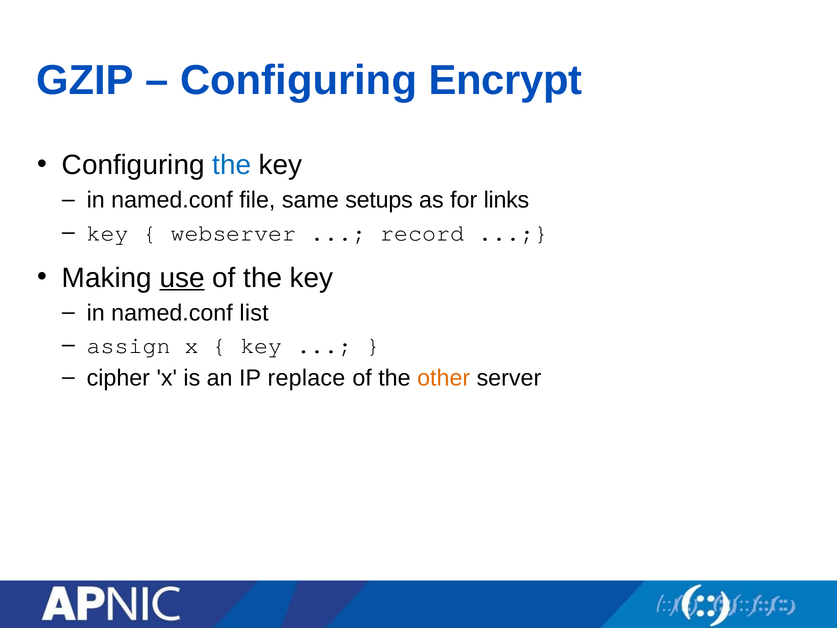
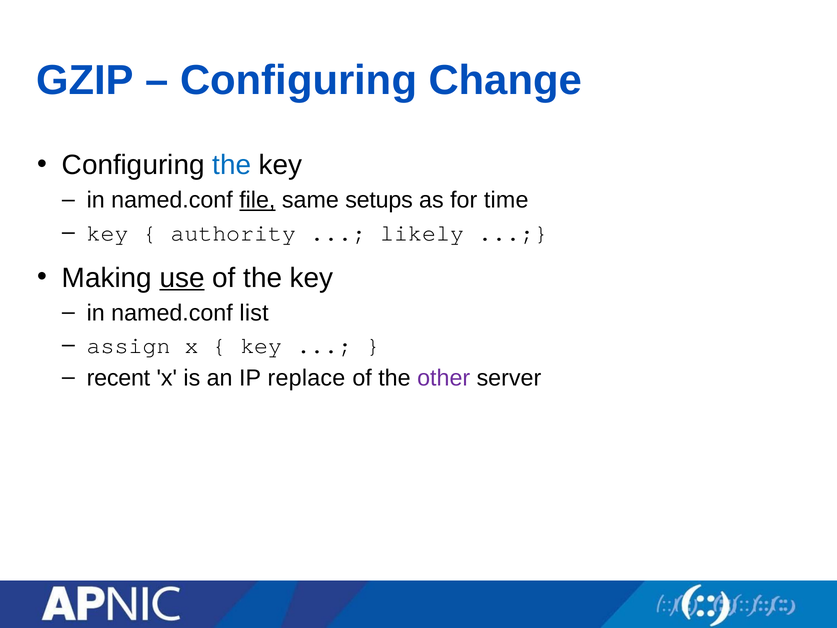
Encrypt: Encrypt -> Change (505, 80)
file underline: none -> present (257, 200)
links: links -> time (506, 200)
webserver: webserver -> authority (233, 233)
record: record -> likely (422, 233)
cipher: cipher -> recent (118, 378)
other colour: orange -> purple (444, 378)
